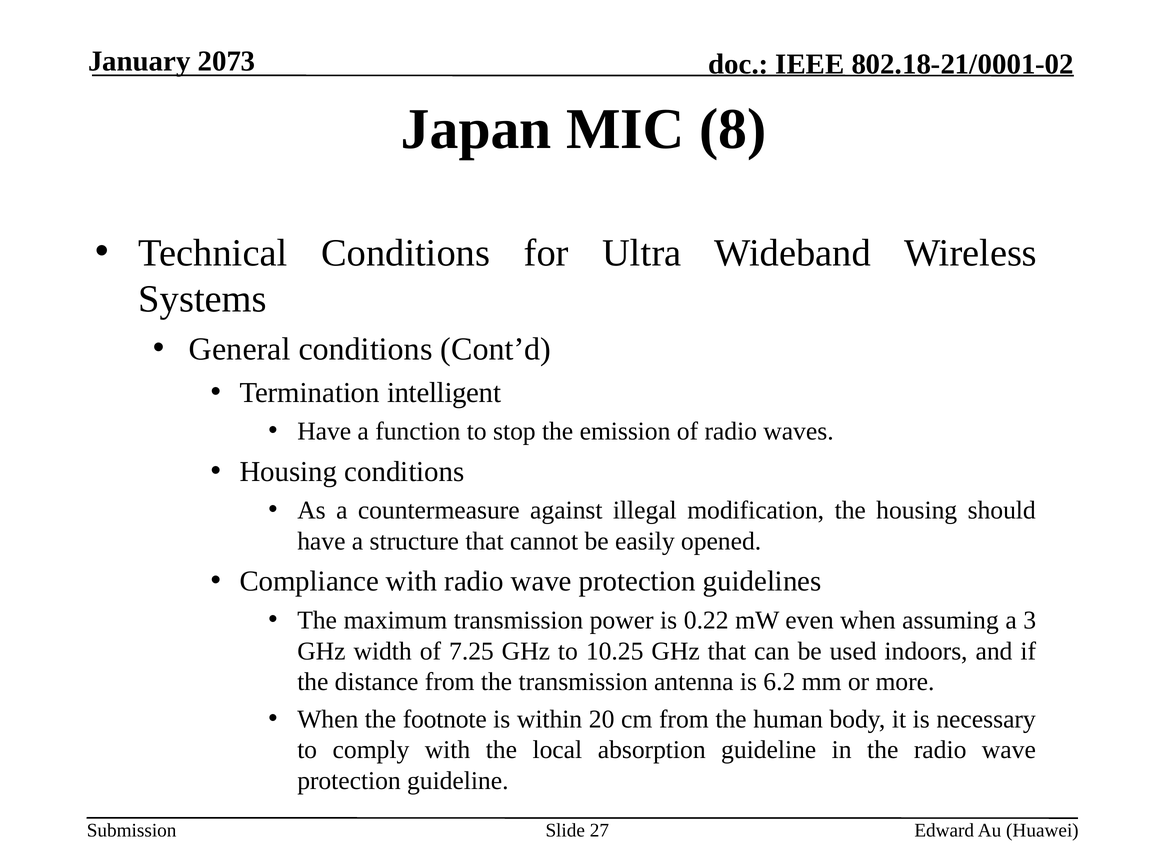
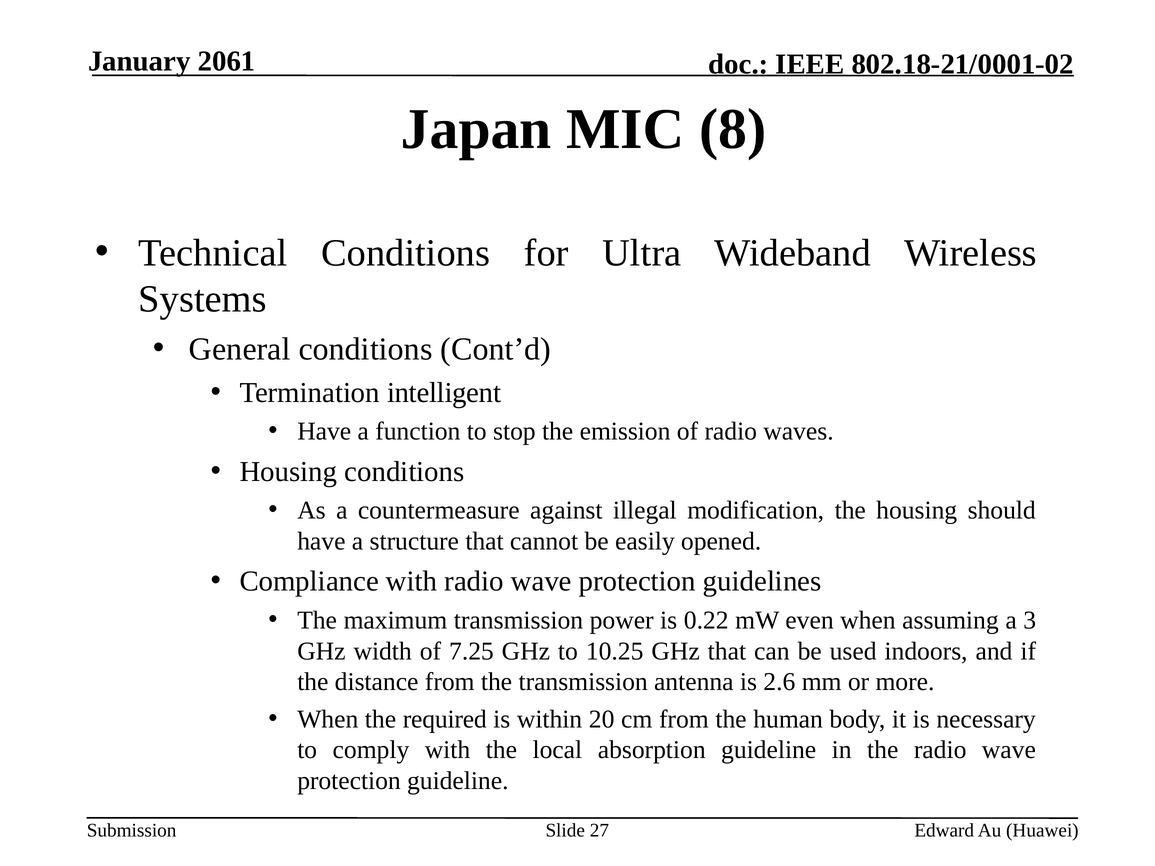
2073: 2073 -> 2061 (227, 61)
6.2: 6.2 -> 2.6 (779, 682)
footnote: footnote -> required (445, 719)
